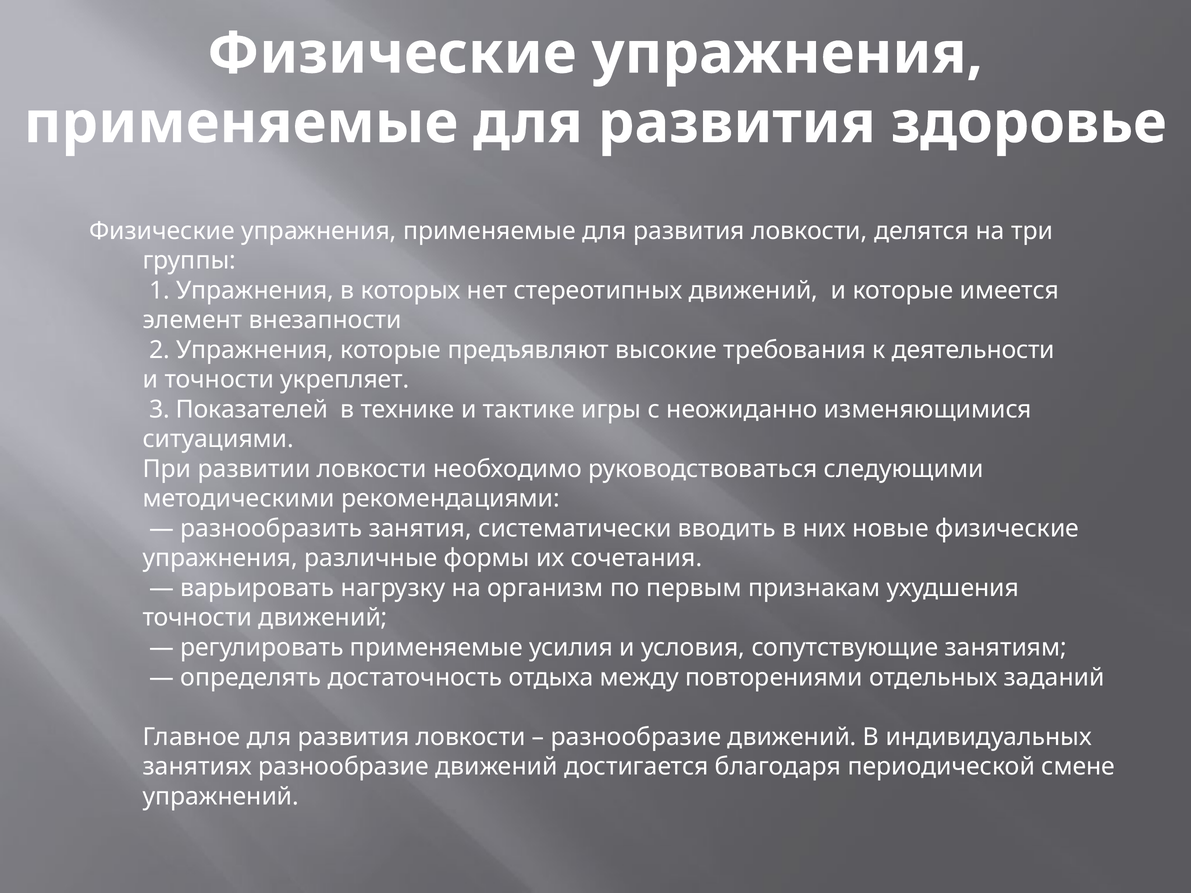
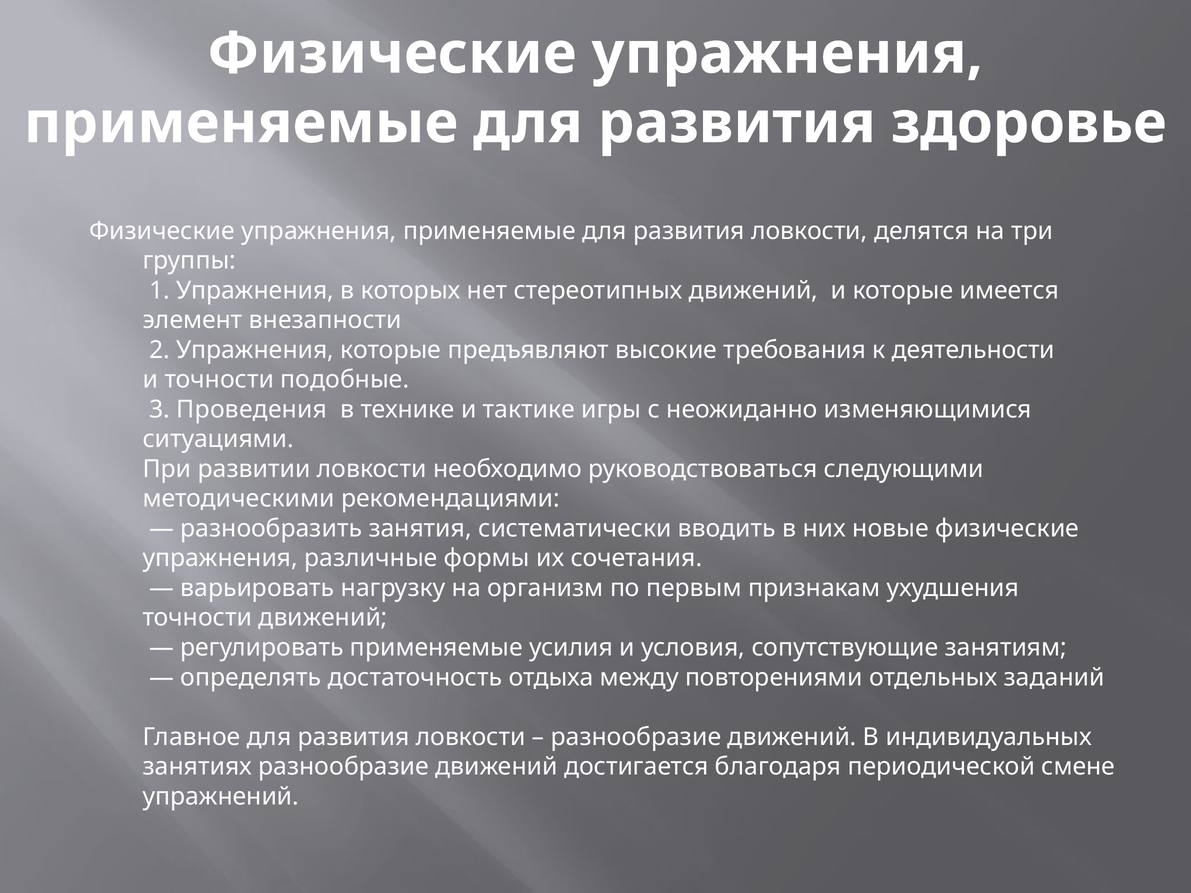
укрепляет: укрепляет -> подобные (345, 380)
Показателей: Показателей -> Проведения (252, 410)
